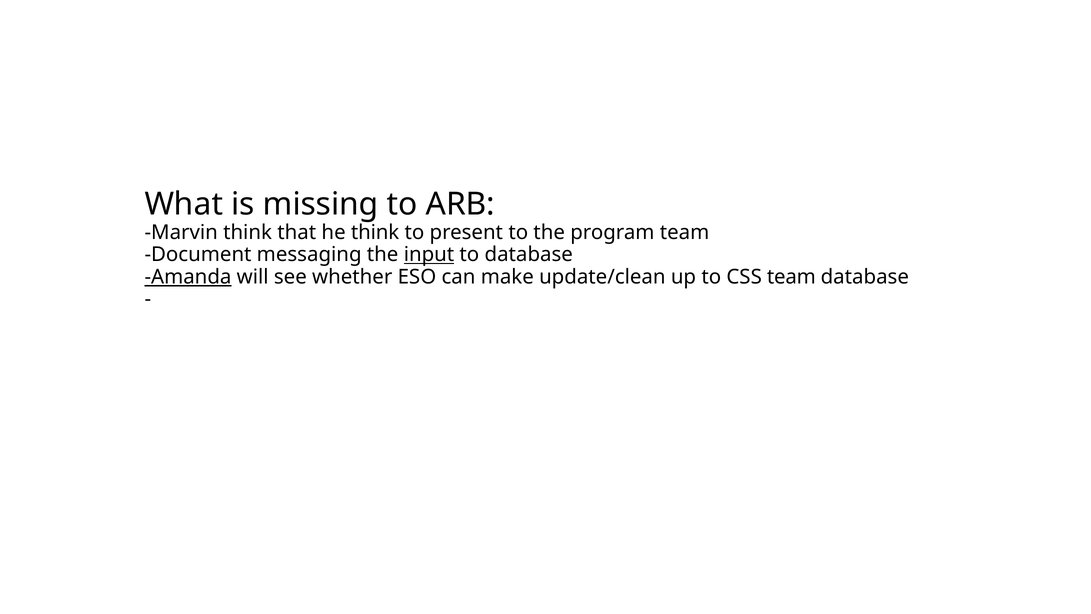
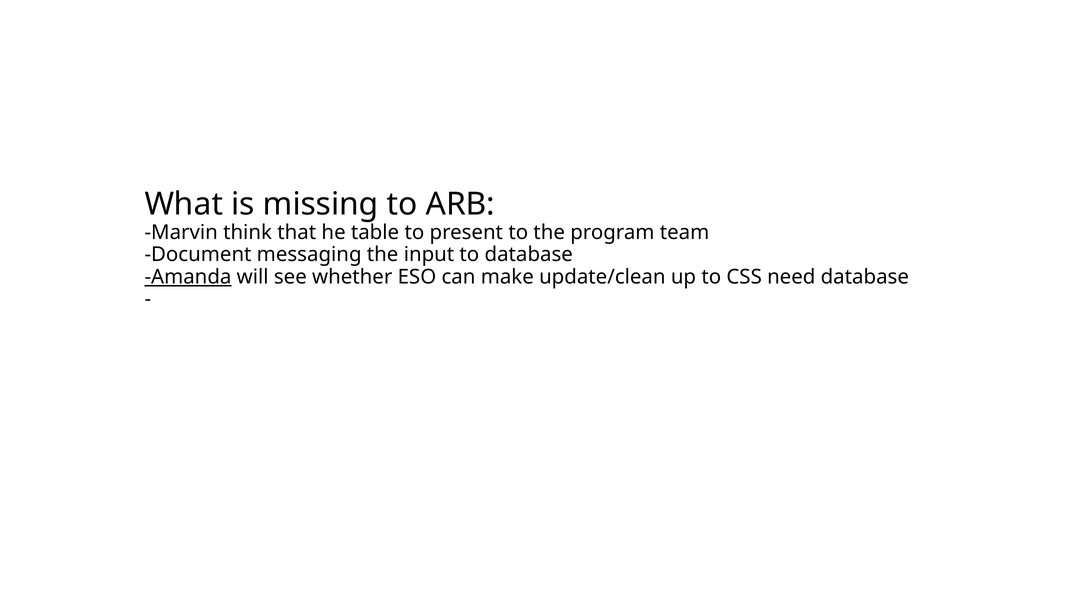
he think: think -> table (375, 233)
input underline: present -> none (429, 255)
CSS team: team -> need (791, 277)
